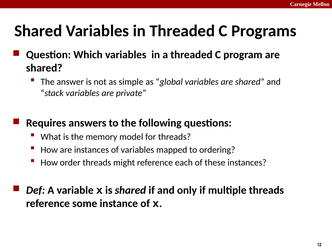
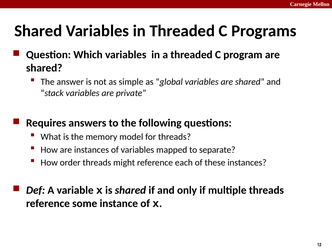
ordering: ordering -> separate (217, 150)
